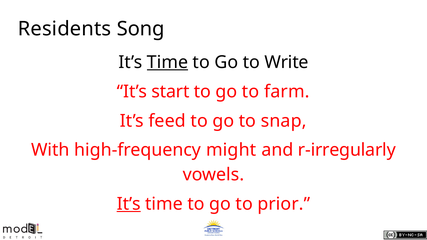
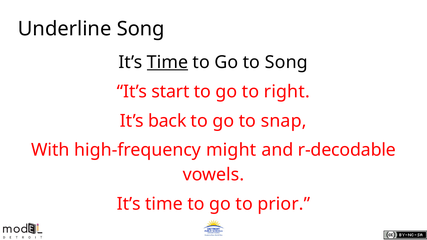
Residents: Residents -> Underline (65, 29)
to Write: Write -> Song (286, 62)
farm: farm -> right (287, 92)
feed: feed -> back (167, 121)
r-irregularly: r-irregularly -> r-decodable (347, 150)
It’s underline: present -> none (129, 204)
